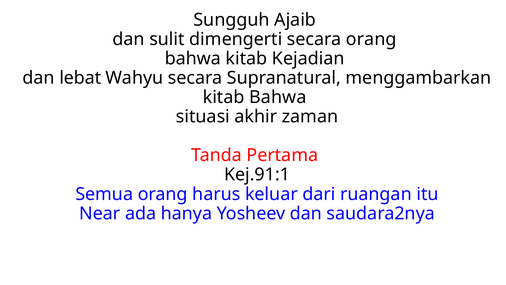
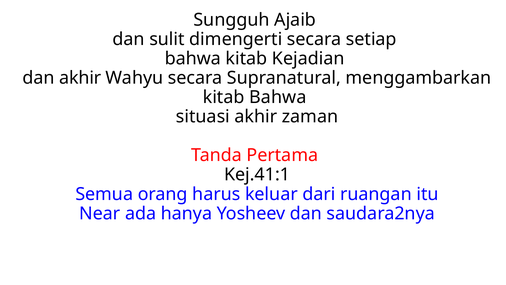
secara orang: orang -> setiap (371, 39)
dan lebat: lebat -> akhir (80, 78)
Kej.91:1: Kej.91:1 -> Kej.41:1 (257, 175)
